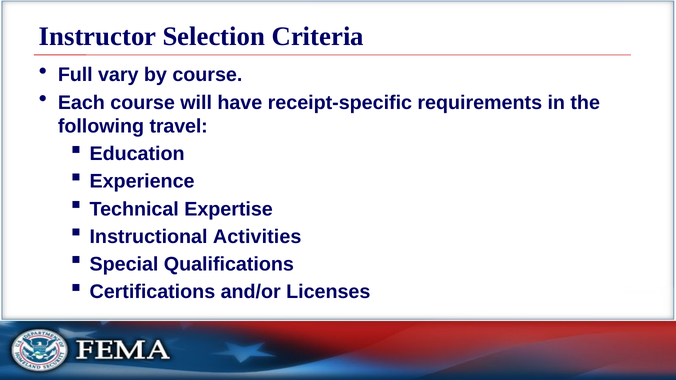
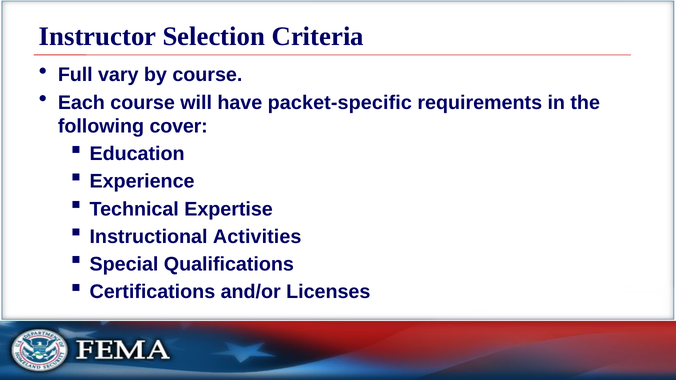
receipt-specific: receipt-specific -> packet-specific (340, 103)
travel: travel -> cover (179, 126)
